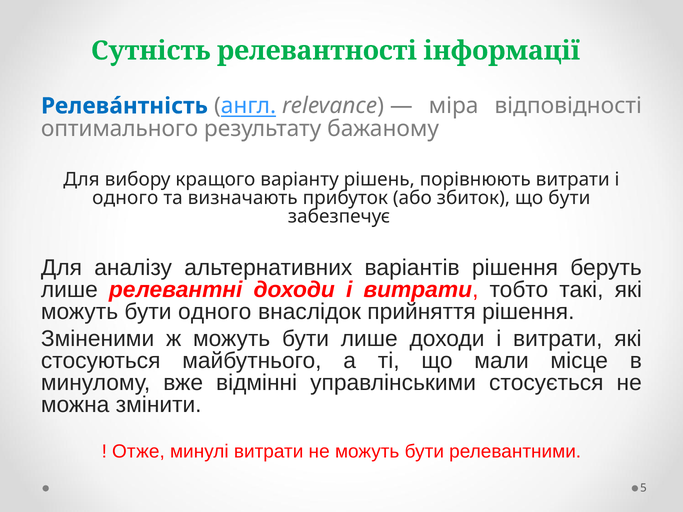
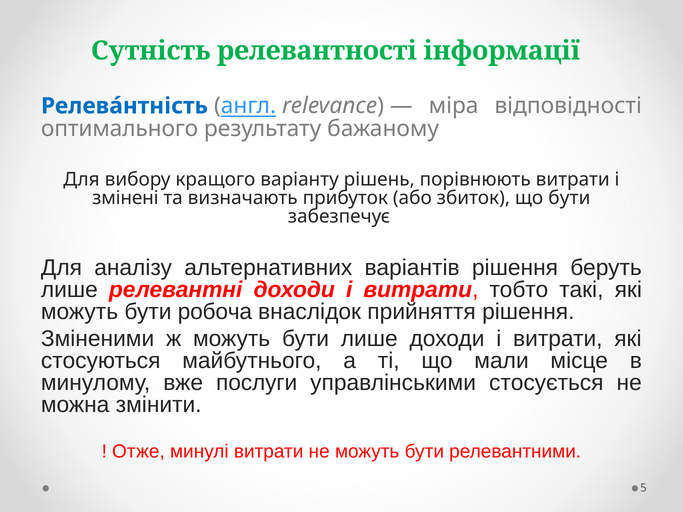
одного: одного -> змінені (125, 198)
бути одного: одного -> робоча (215, 312)
відмінні: відмінні -> послуги (257, 383)
